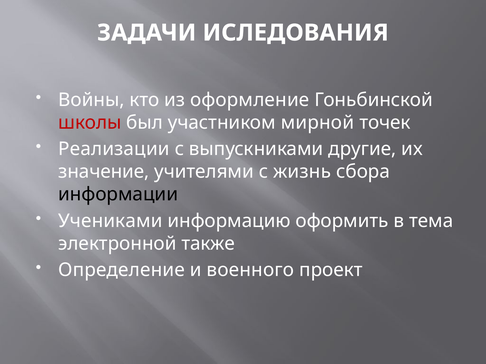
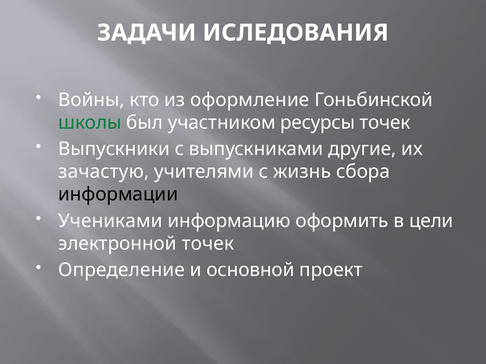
школы colour: red -> green (90, 123)
мирной: мирной -> ресурсы (318, 123)
Реализации: Реализации -> Выпускники (114, 149)
значение: значение -> зачастую (104, 172)
тема: тема -> цели (431, 221)
электронной также: также -> точек (208, 244)
военного: военного -> основной (250, 270)
